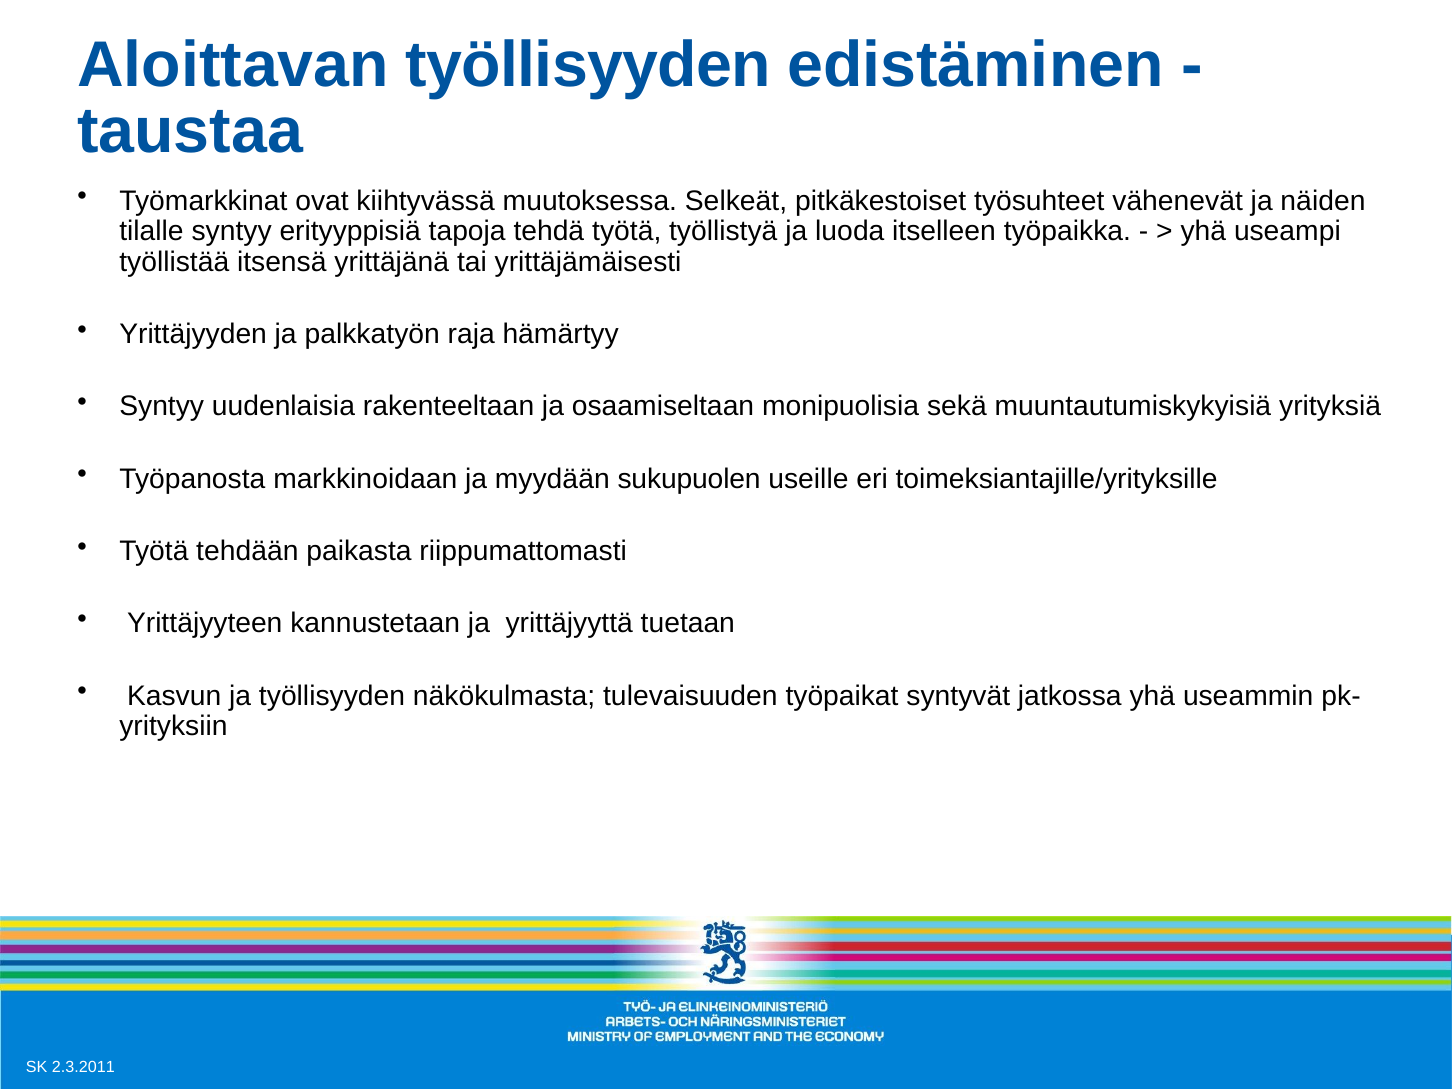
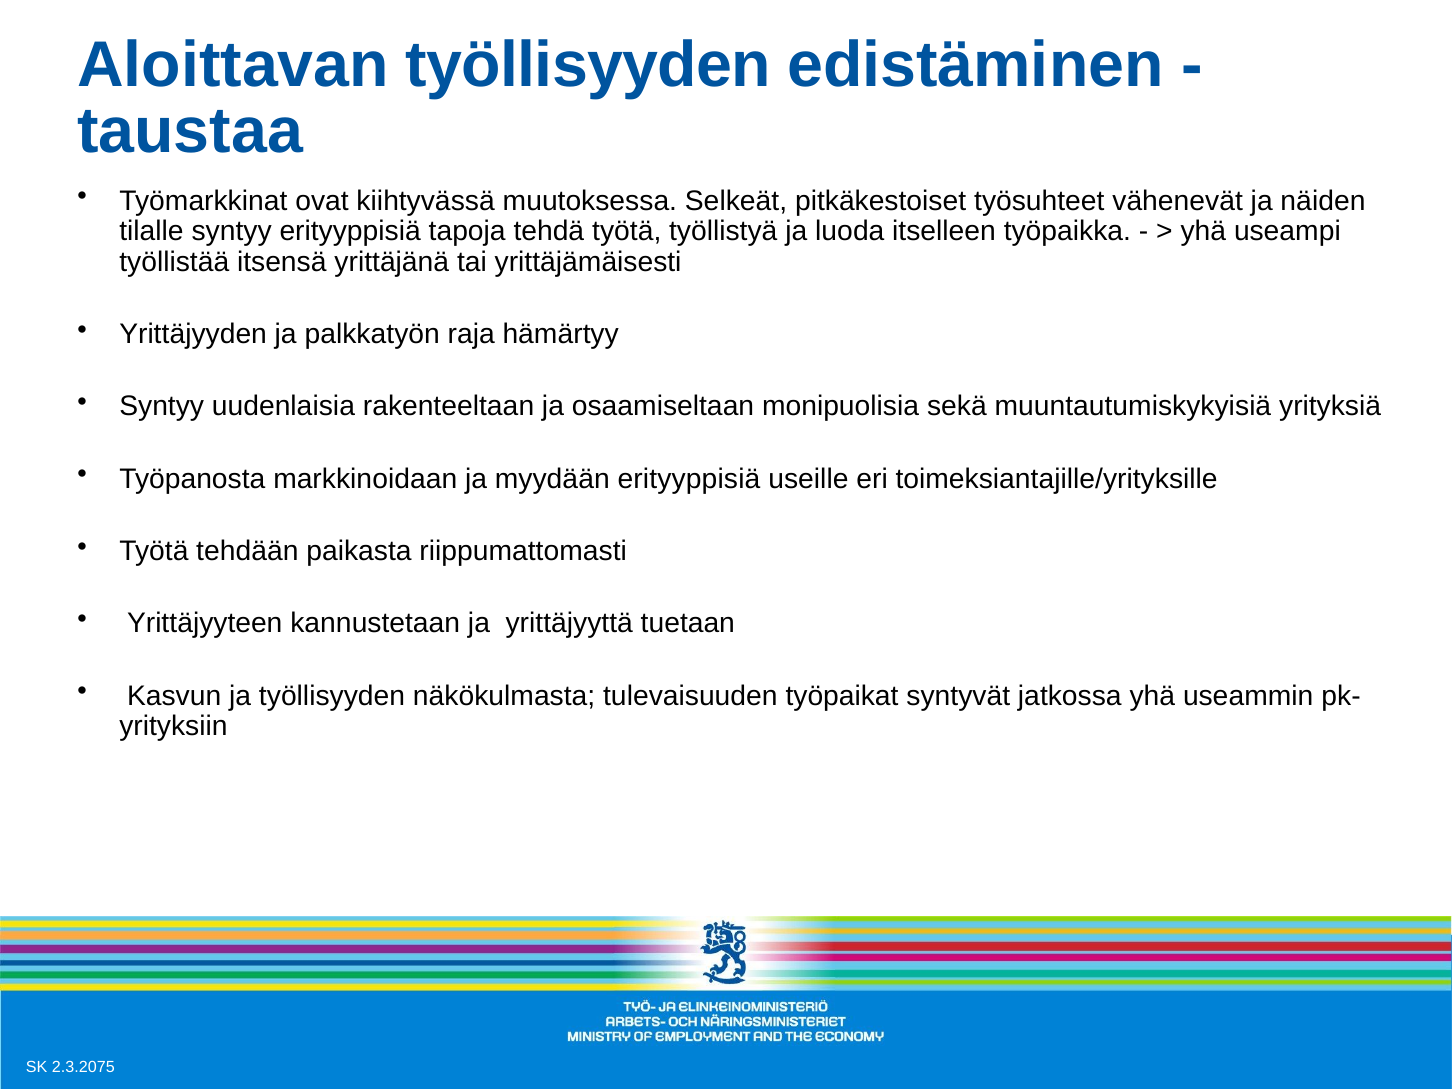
myydään sukupuolen: sukupuolen -> erityyppisiä (689, 479)
2.3.2011: 2.3.2011 -> 2.3.2075 (83, 1067)
